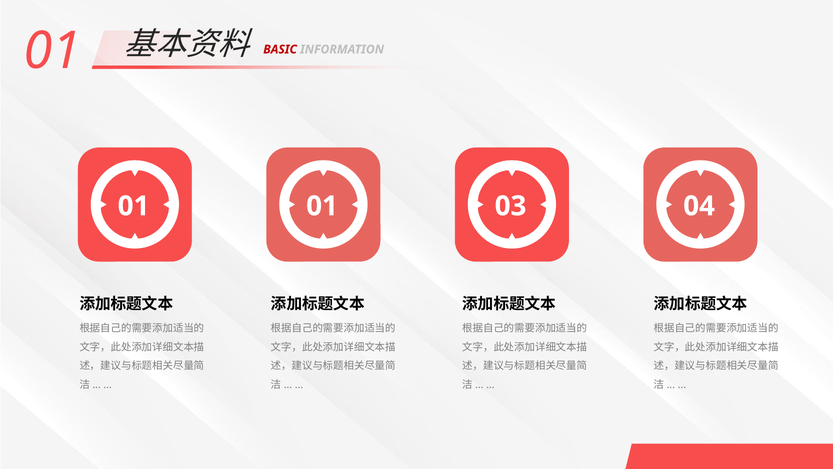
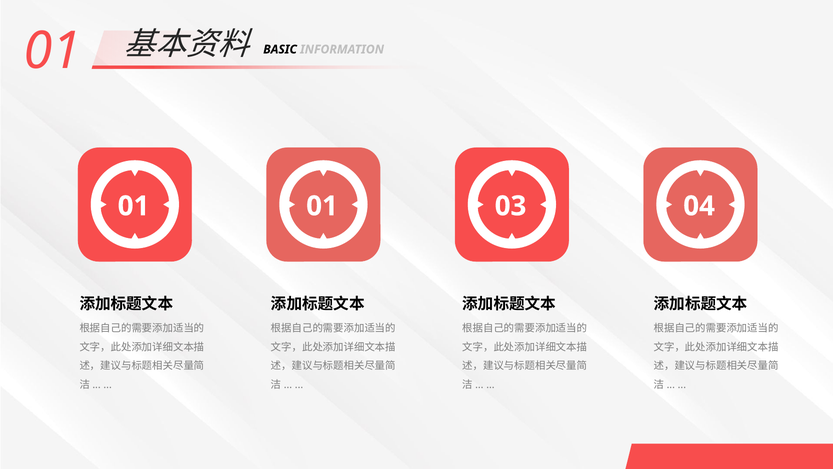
BASIC colour: red -> black (280, 49)
